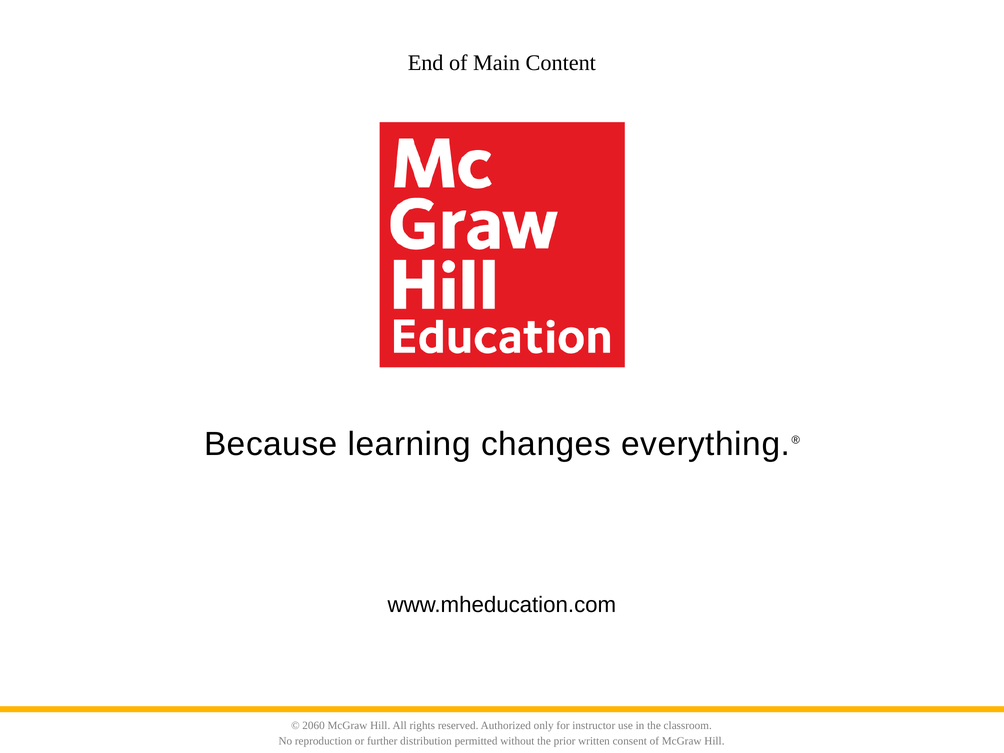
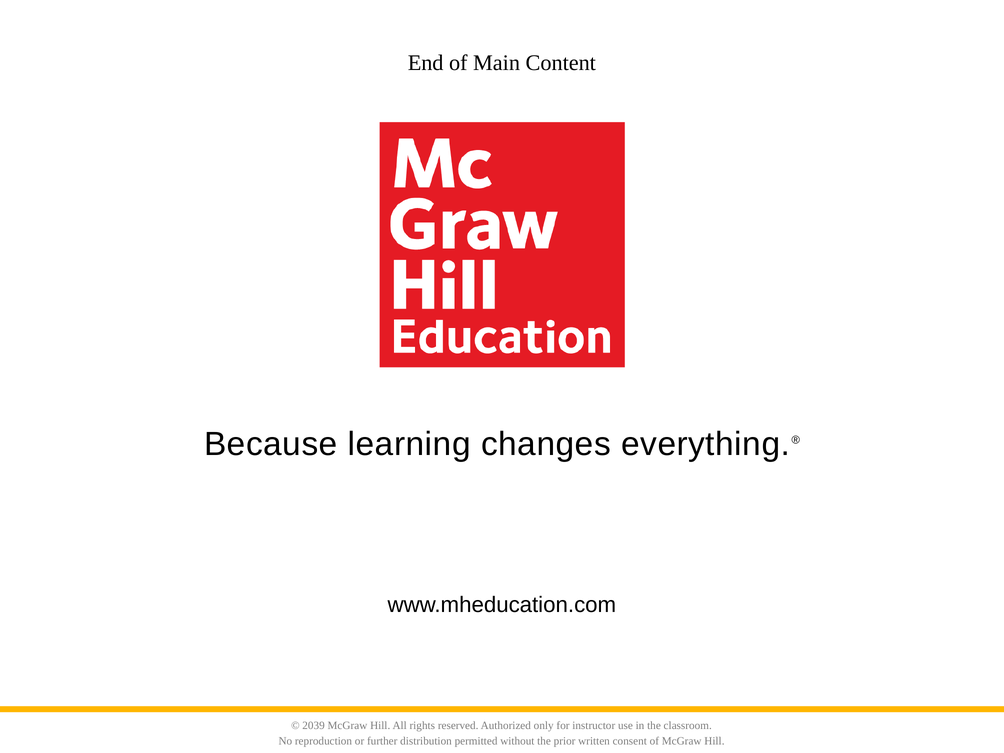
2060: 2060 -> 2039 (314, 726)
